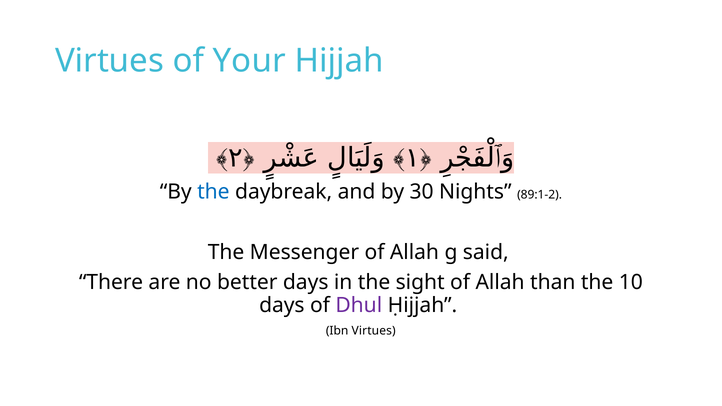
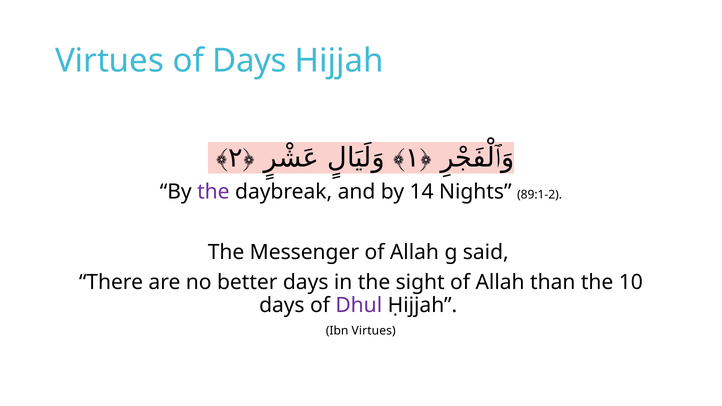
of Your: Your -> Days (249, 61)
the colour: blue -> purple (213, 192)
30: 30 -> 14 (422, 192)
